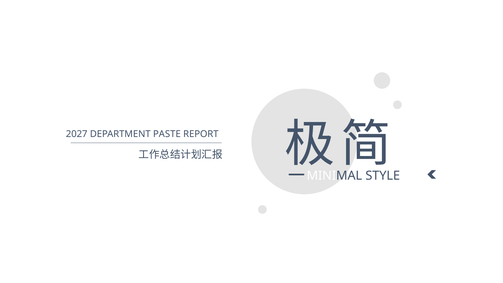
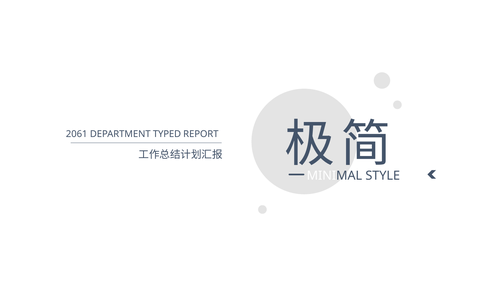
2027: 2027 -> 2061 (77, 134)
PASTE: PASTE -> TYPED (167, 134)
